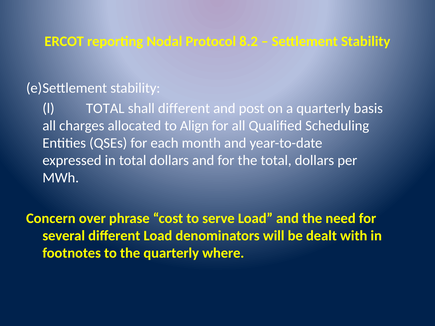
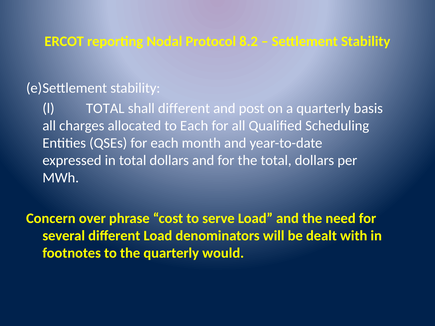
to Align: Align -> Each (194, 126)
where: where -> would (223, 253)
